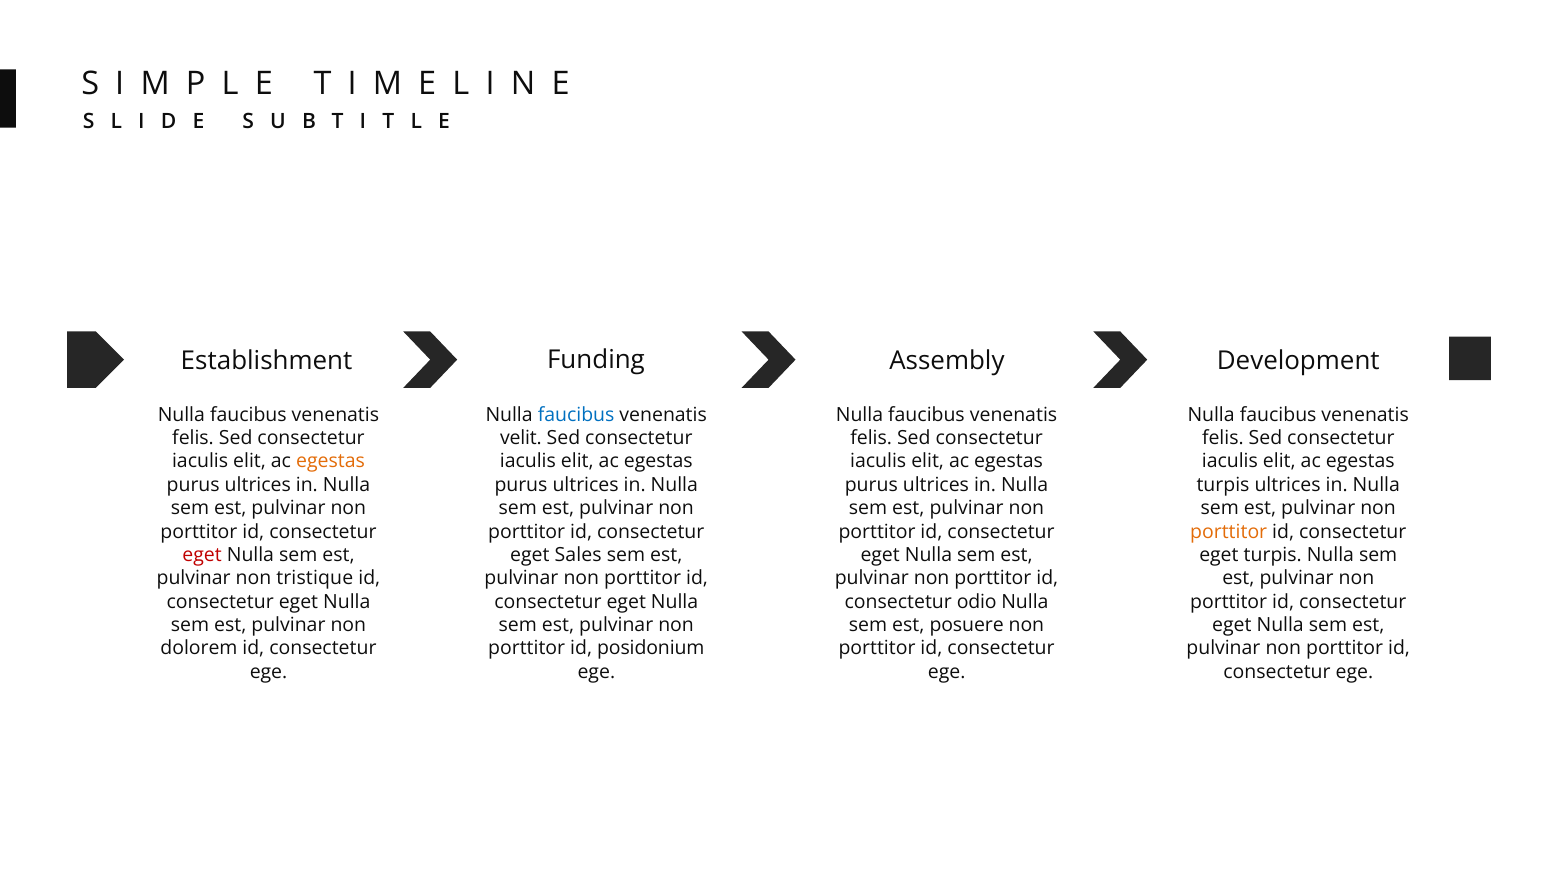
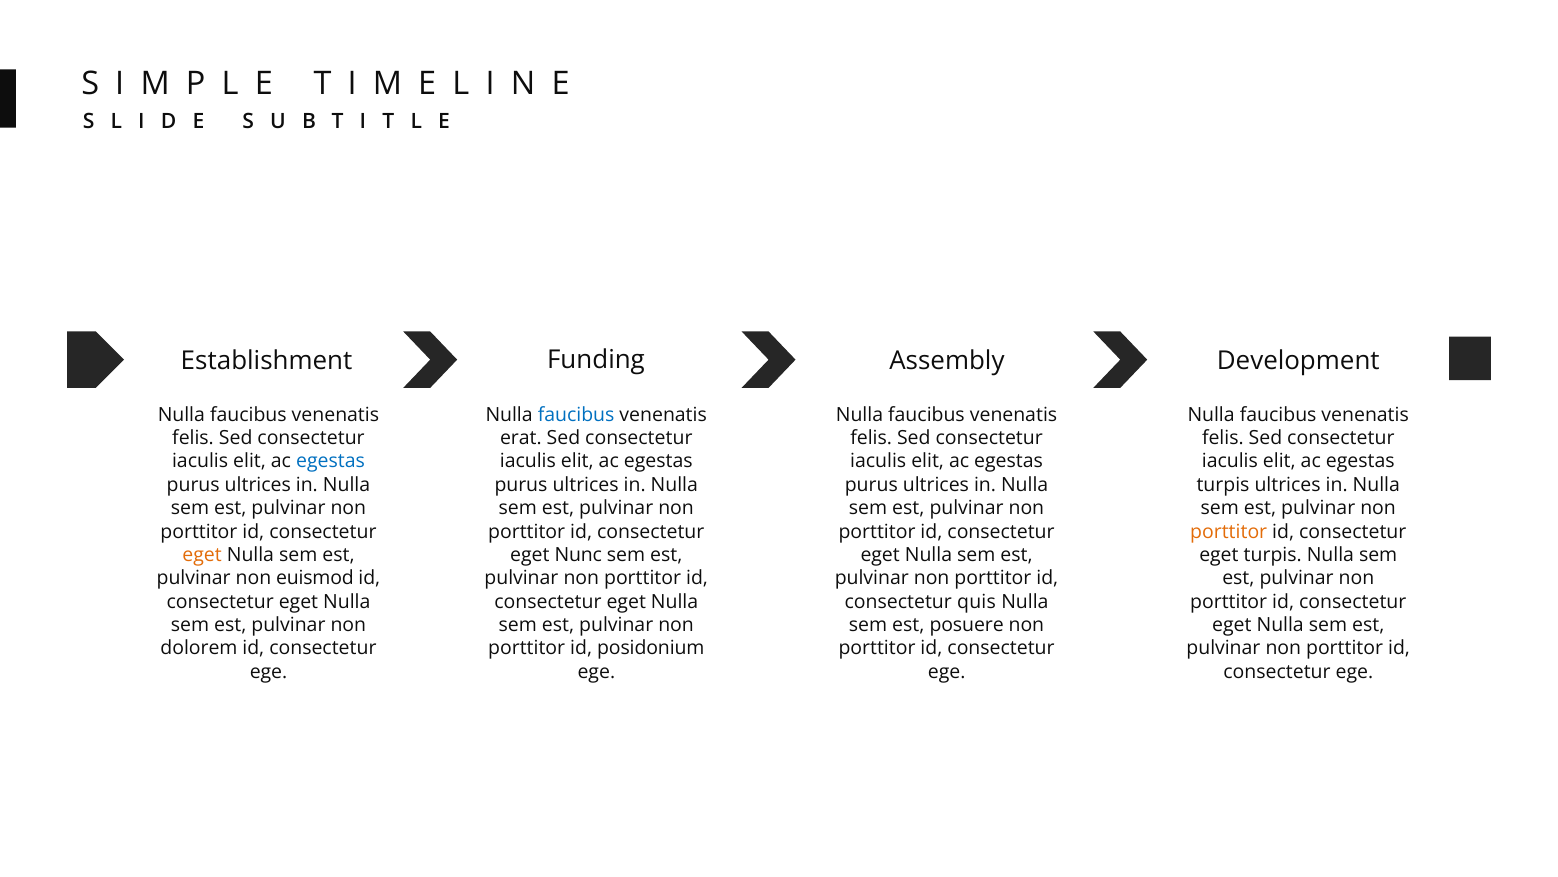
velit: velit -> erat (521, 438)
egestas colour: orange -> blue (331, 461)
eget colour: red -> orange (202, 555)
Sales: Sales -> Nunc (578, 555)
tristique: tristique -> euismod (315, 578)
odio: odio -> quis (976, 601)
